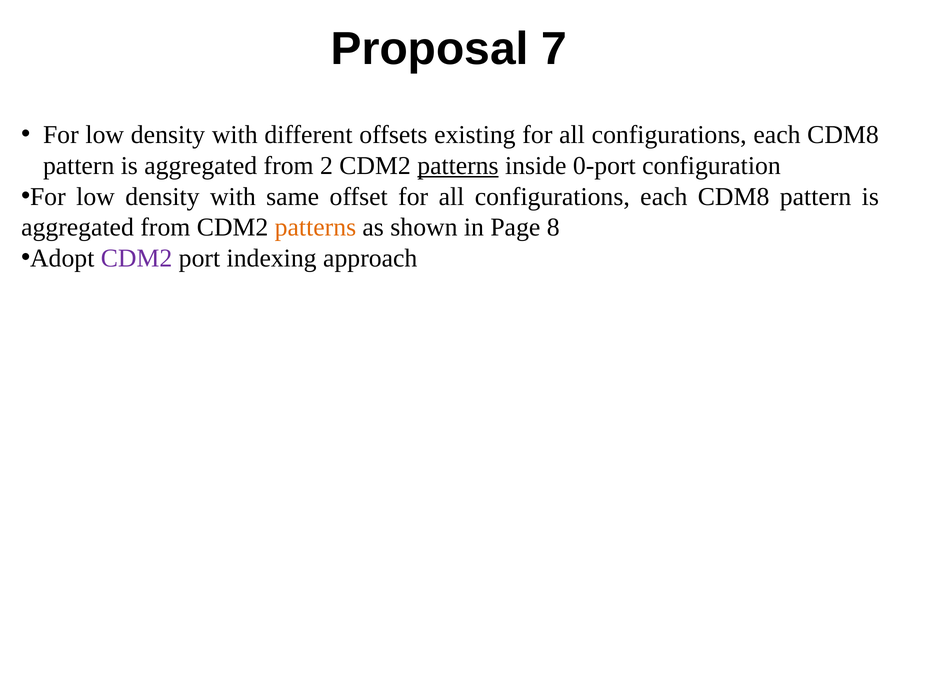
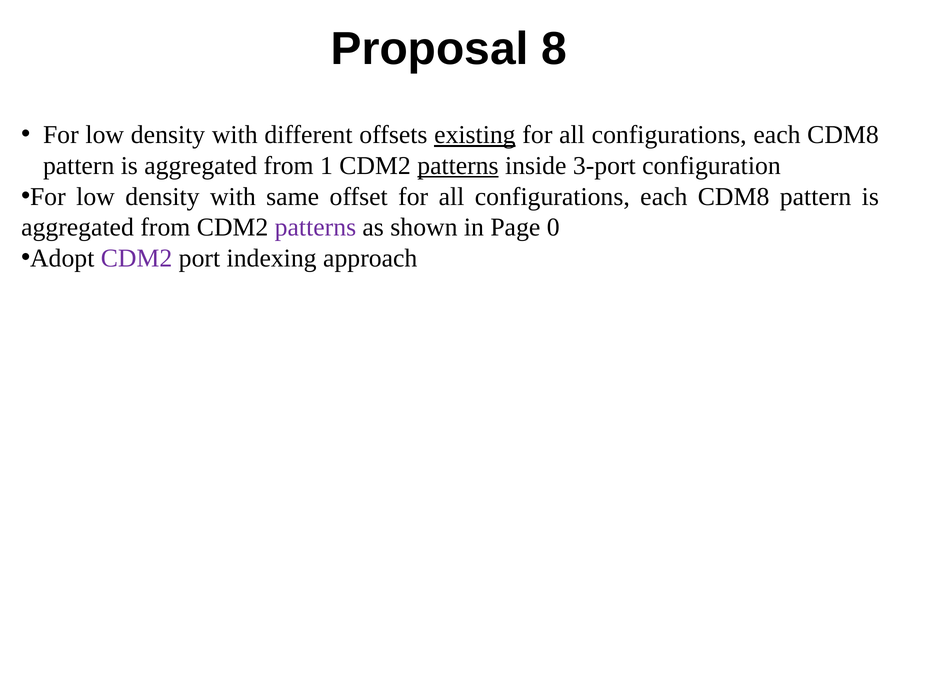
7: 7 -> 8 (554, 49)
existing underline: none -> present (475, 135)
2: 2 -> 1 (326, 166)
0-port: 0-port -> 3-port (604, 166)
patterns colour: orange -> purple (315, 227)
8: 8 -> 0 (553, 227)
